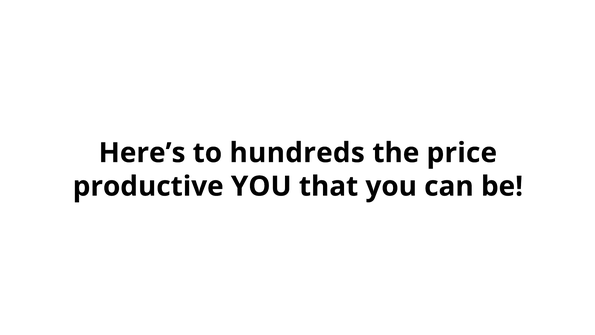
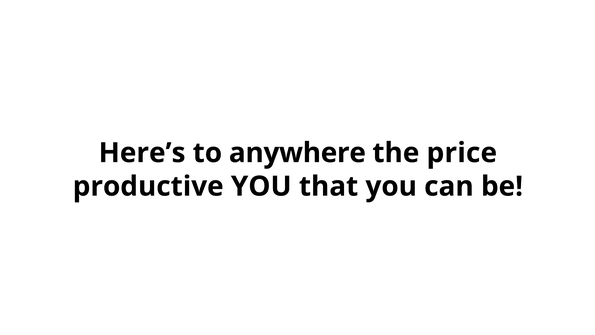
hundreds: hundreds -> anywhere (297, 153)
